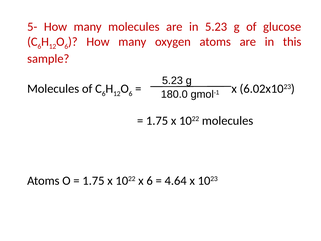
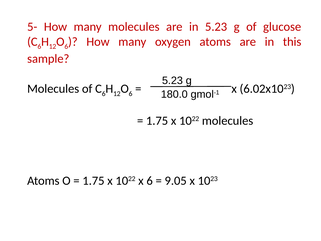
4.64: 4.64 -> 9.05 (176, 181)
